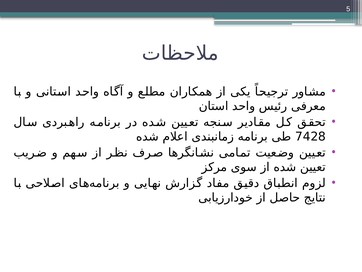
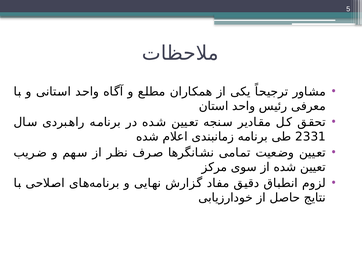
7428: 7428 -> 2331 (311, 136)
